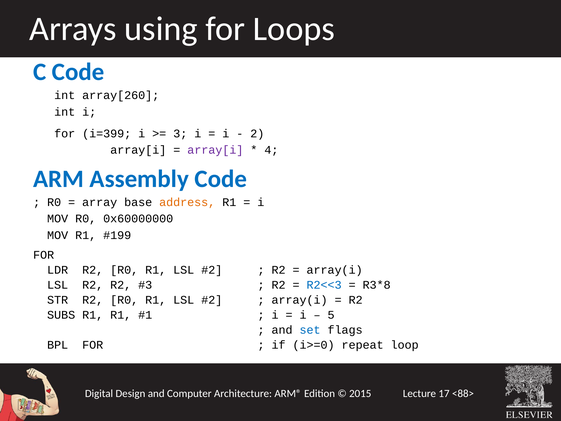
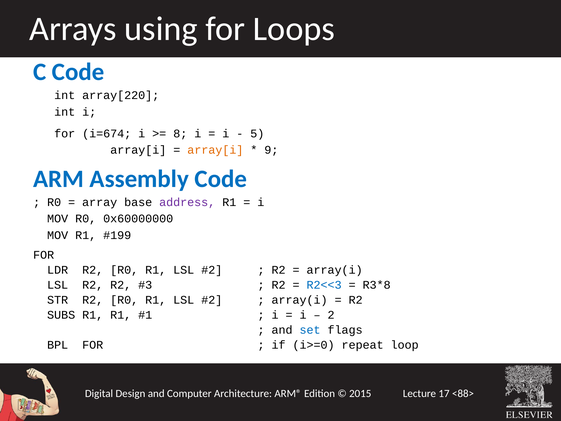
array[260: array[260 -> array[220 (121, 95)
i=399: i=399 -> i=674 (107, 134)
3: 3 -> 8 (180, 134)
2: 2 -> 5 (257, 134)
array[i colour: purple -> orange (215, 150)
4: 4 -> 9 (271, 150)
address colour: orange -> purple (187, 202)
5: 5 -> 2 (331, 315)
